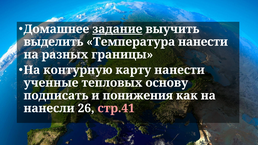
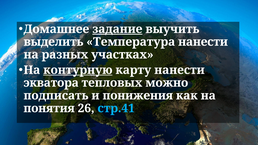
границы: границы -> участках (122, 55)
контурную underline: none -> present (78, 70)
ученные: ученные -> экватора (51, 83)
основу: основу -> можно (167, 83)
нанесли: нанесли -> понятия (49, 108)
стр.41 colour: pink -> light blue (116, 108)
